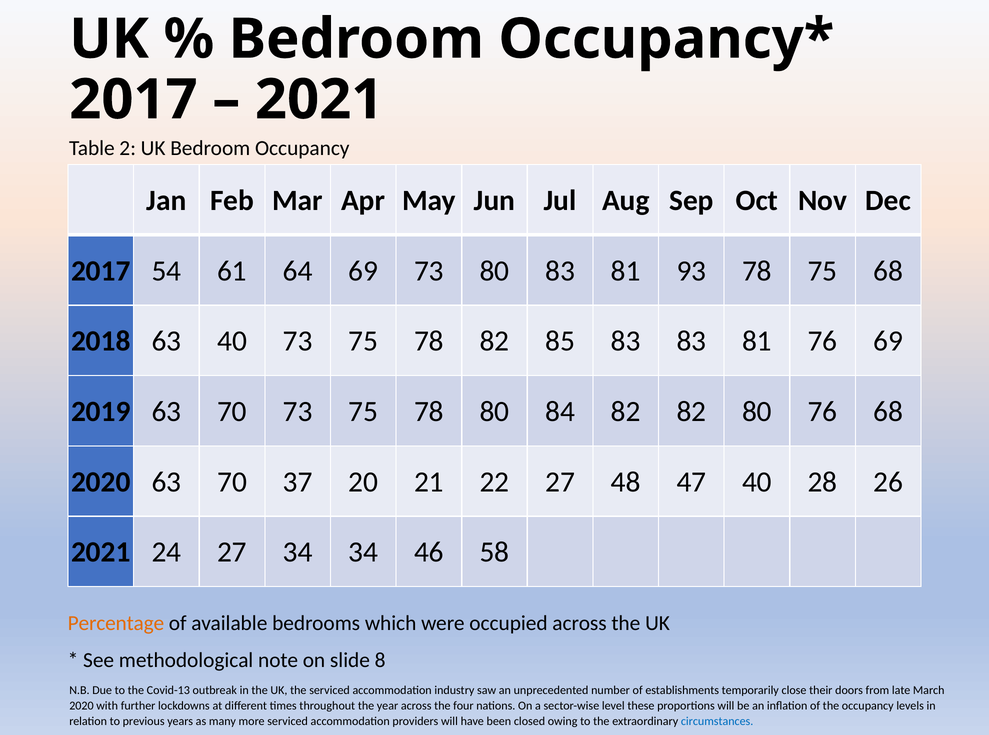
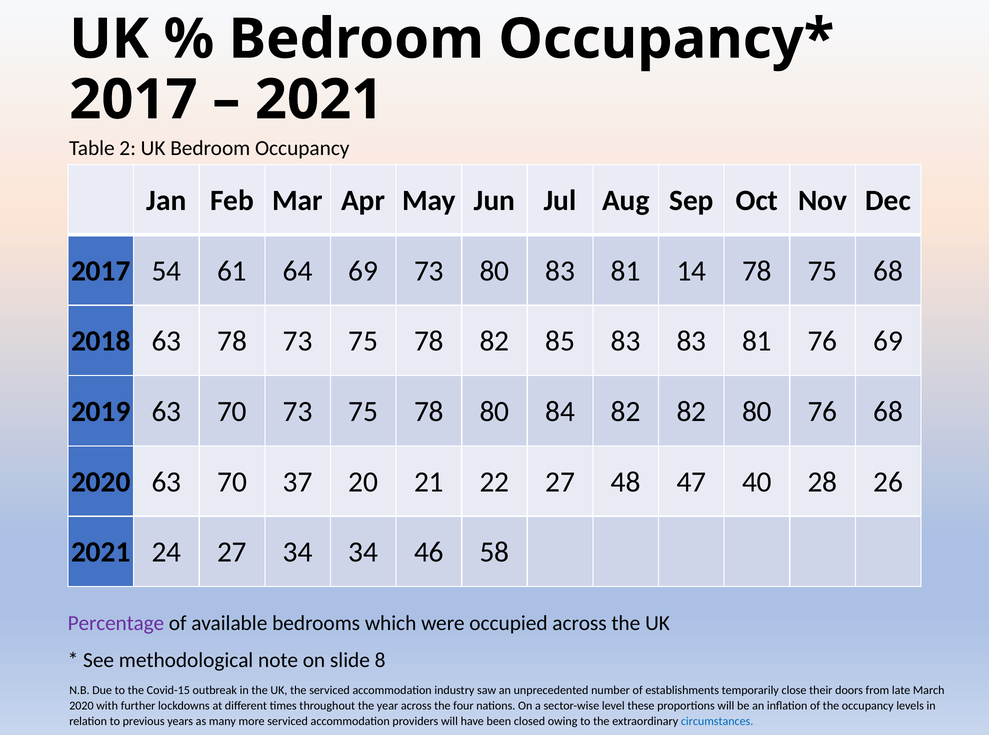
93: 93 -> 14 (691, 271)
63 40: 40 -> 78 (232, 341)
Percentage colour: orange -> purple (116, 623)
Covid-13: Covid-13 -> Covid-15 (168, 690)
